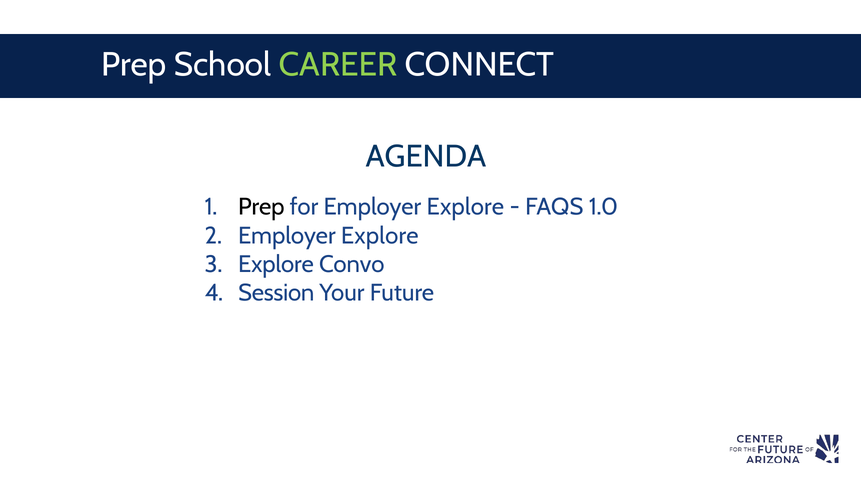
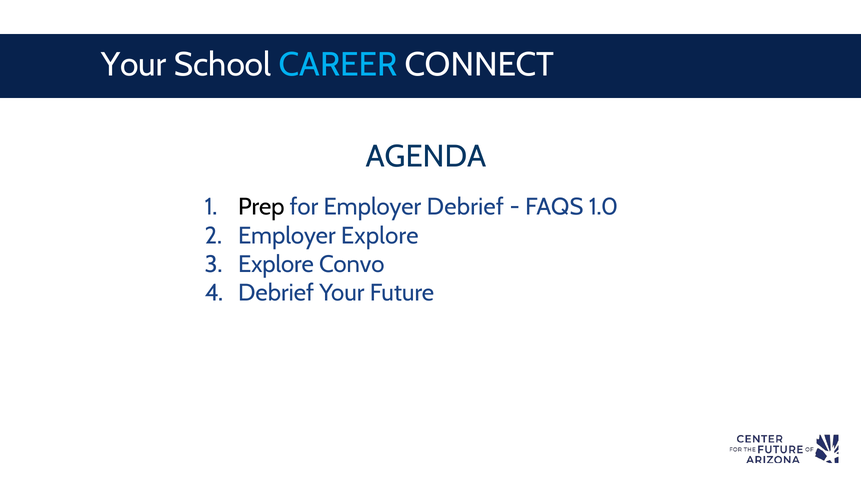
Prep: Prep -> Your (134, 65)
CAREER colour: light green -> light blue (338, 65)
for Employer Explore: Explore -> Debrief (465, 207)
Session: Session -> Debrief (276, 293)
